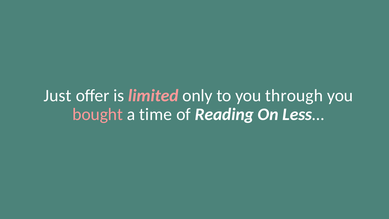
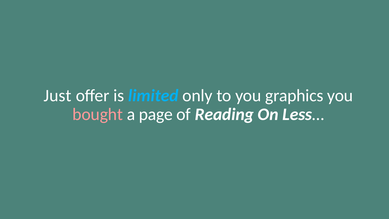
limited colour: pink -> light blue (153, 96)
through: through -> graphics (294, 96)
time: time -> page (156, 114)
